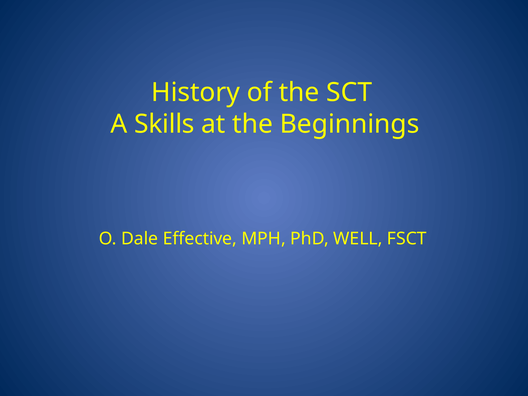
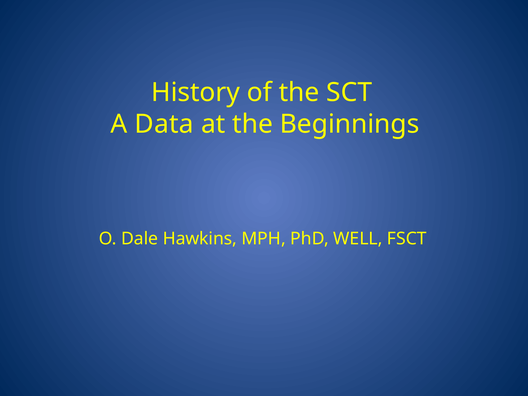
Skills: Skills -> Data (164, 124)
Effective: Effective -> Hawkins (200, 239)
